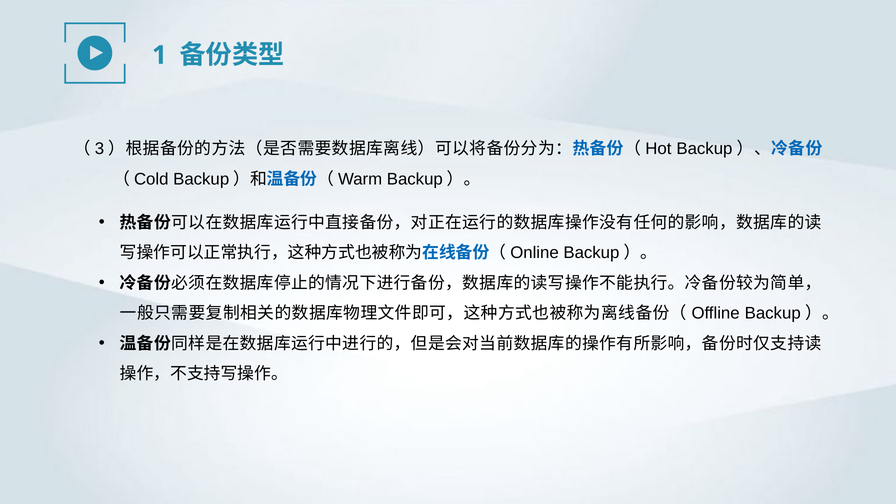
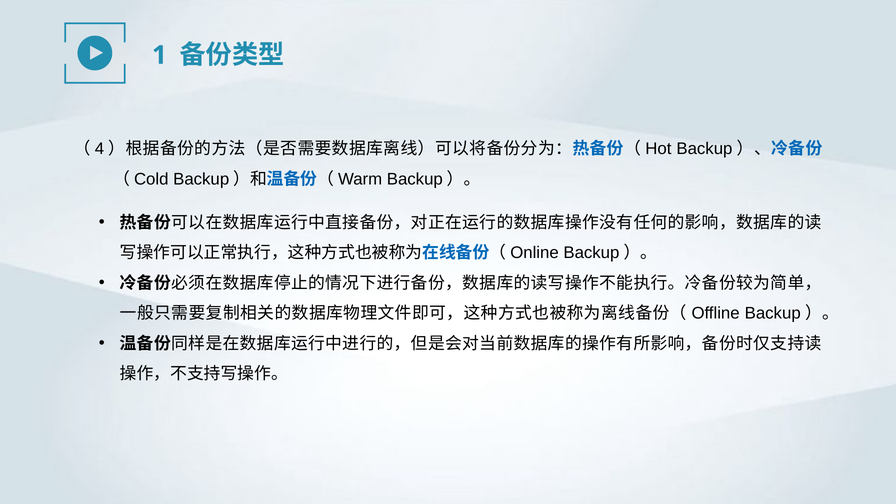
3: 3 -> 4 (99, 149)
